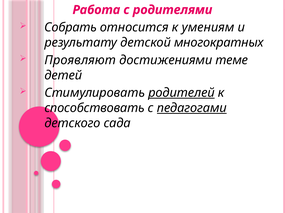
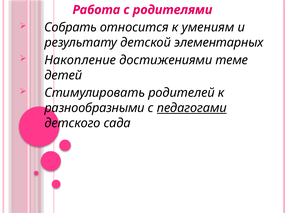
многократных: многократных -> элементарных (219, 43)
Проявляют: Проявляют -> Накопление (80, 60)
родителей underline: present -> none (181, 93)
способствовать: способствовать -> разнообразными (95, 108)
